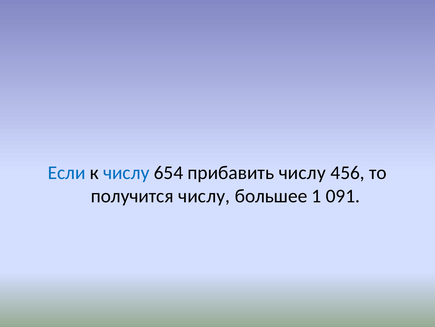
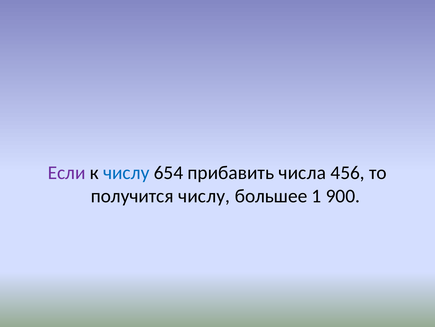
Если colour: blue -> purple (67, 172)
прибавить числу: числу -> числа (302, 172)
091: 091 -> 900 (343, 196)
